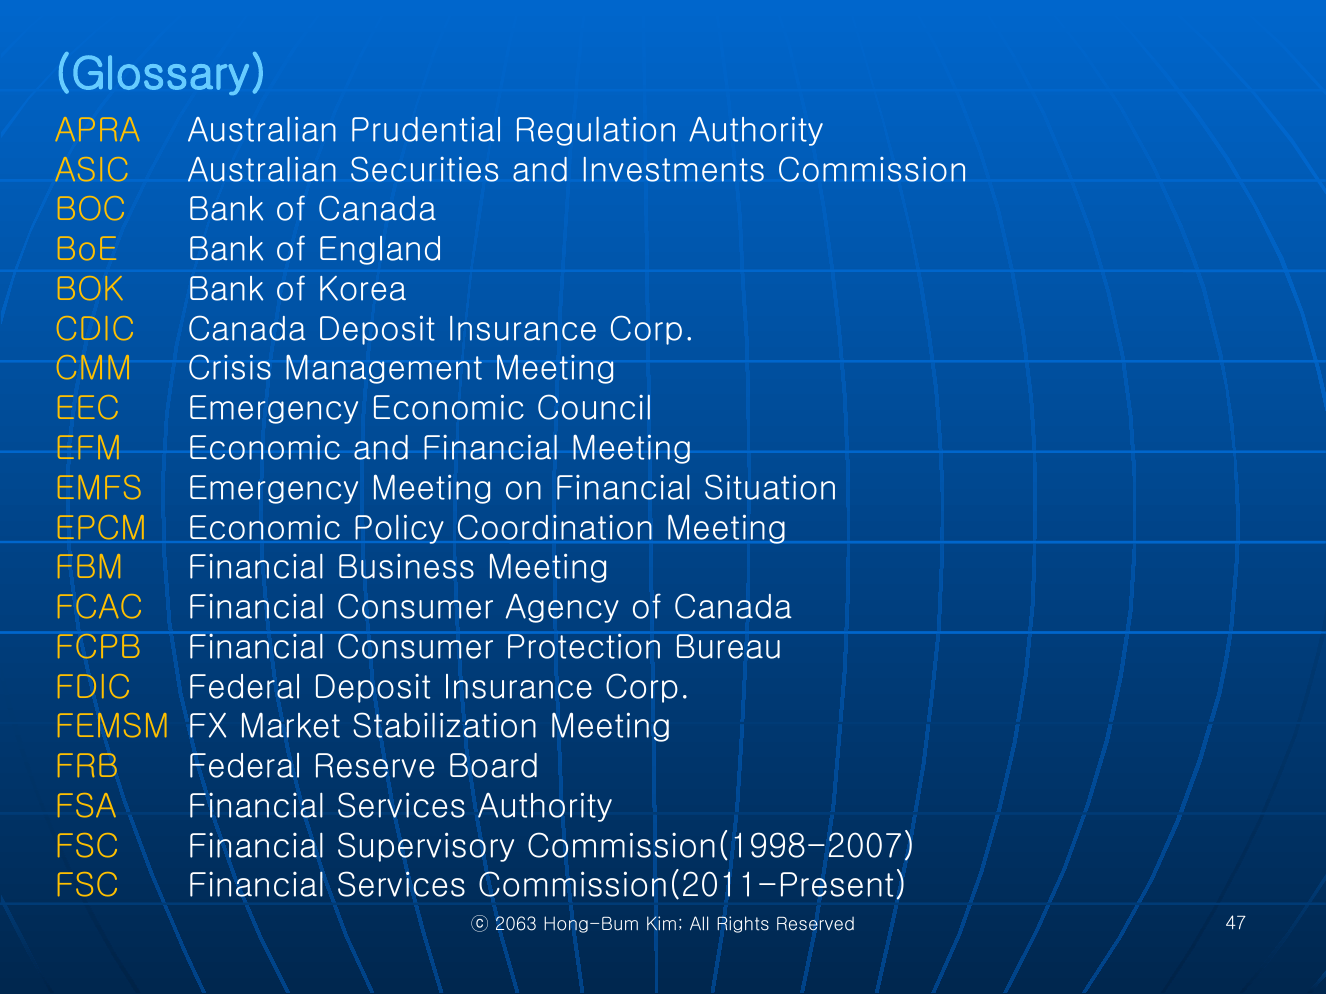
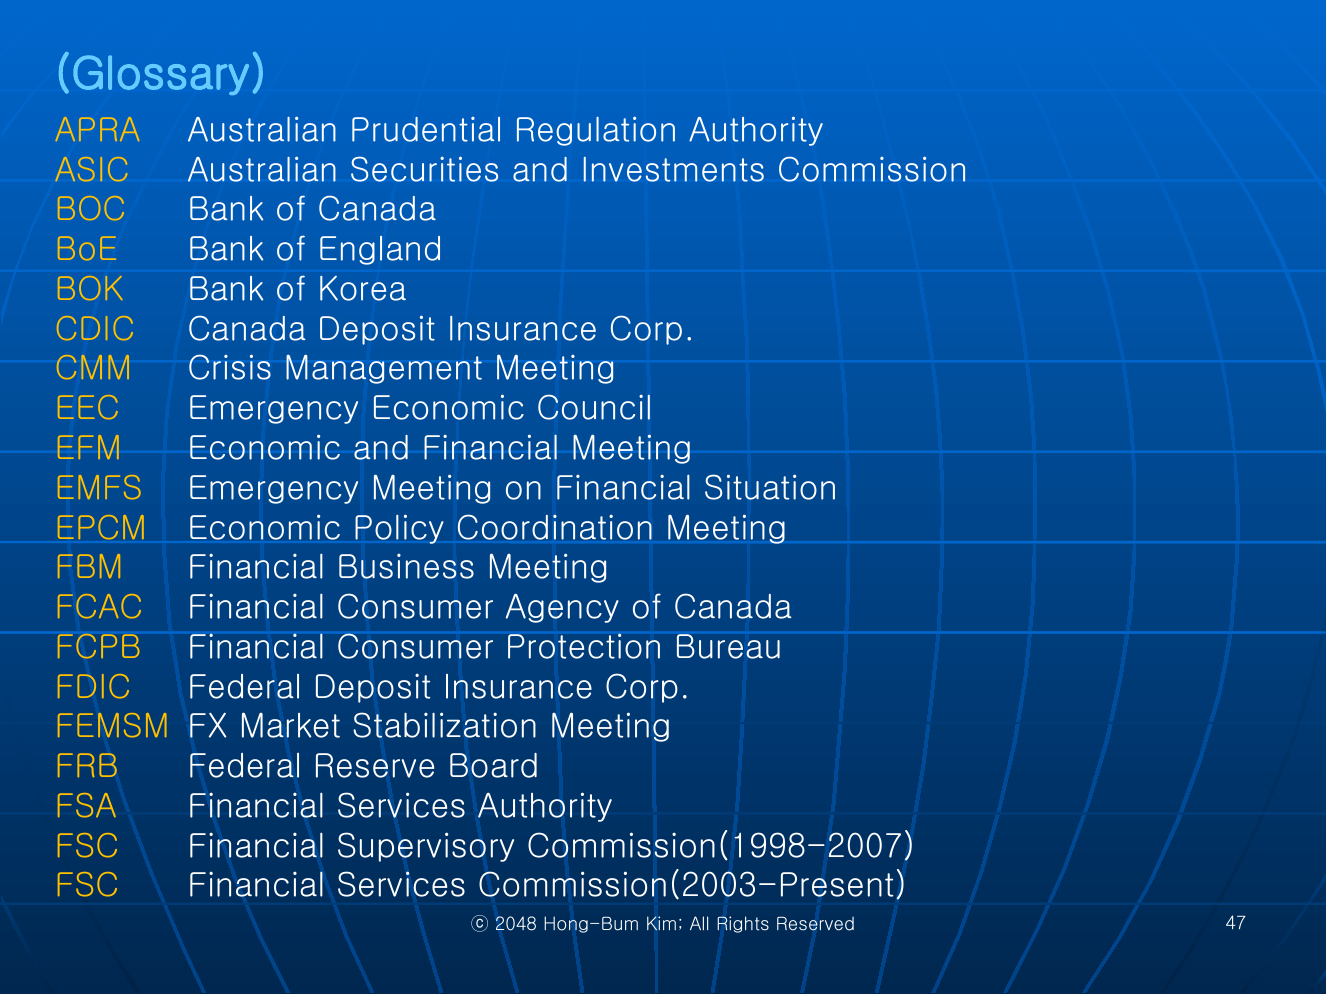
Commission(2011-Present: Commission(2011-Present -> Commission(2003-Present (692, 886)
2063: 2063 -> 2048 (516, 925)
